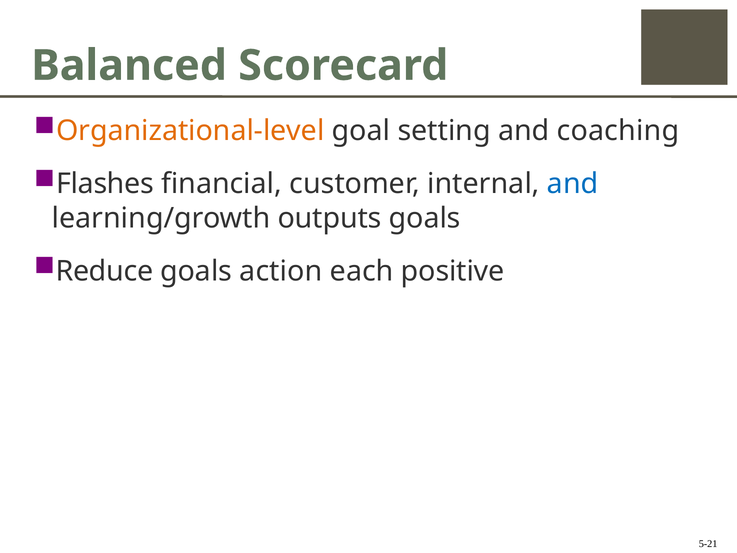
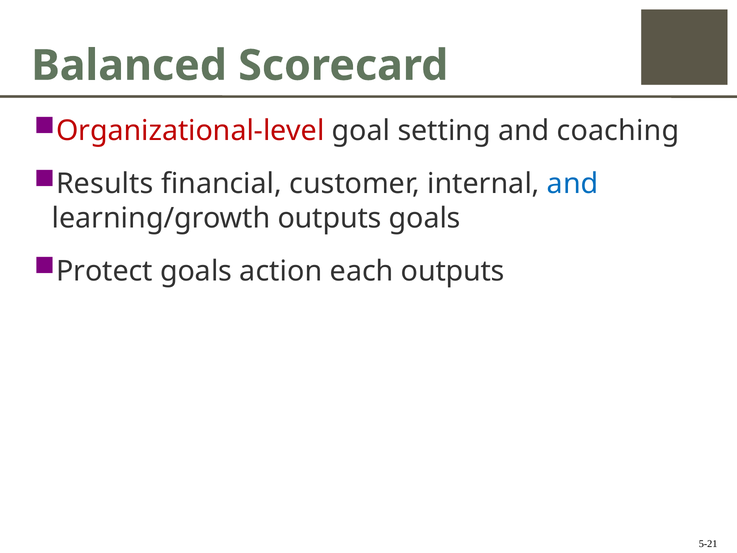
Organizational-level colour: orange -> red (190, 131)
Flashes: Flashes -> Results (105, 184)
Reduce: Reduce -> Protect (104, 271)
each positive: positive -> outputs (453, 271)
